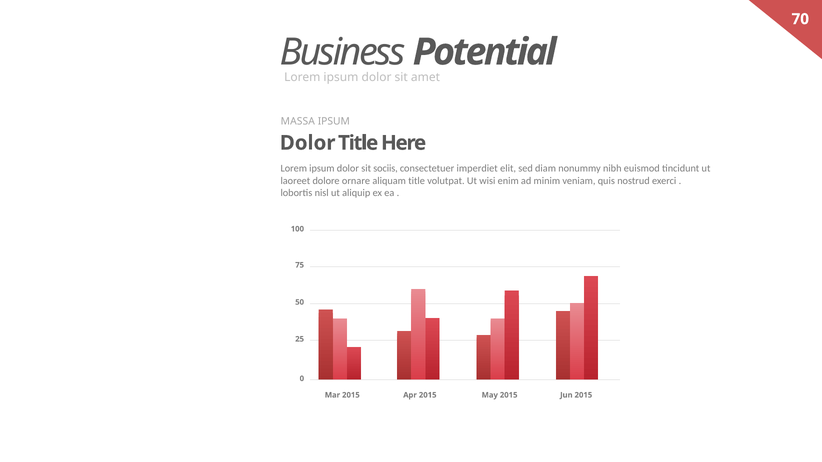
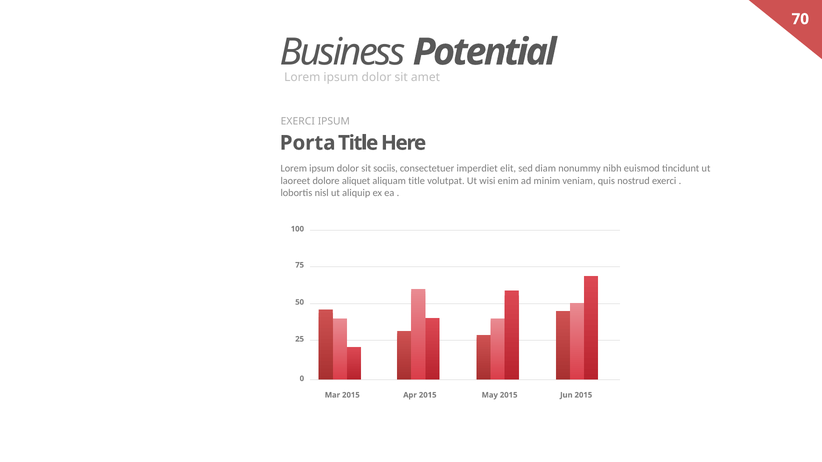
MASSA: MASSA -> EXERCI (298, 122)
Dolor: Dolor -> Porta (308, 143)
ornare: ornare -> aliquet (356, 181)
